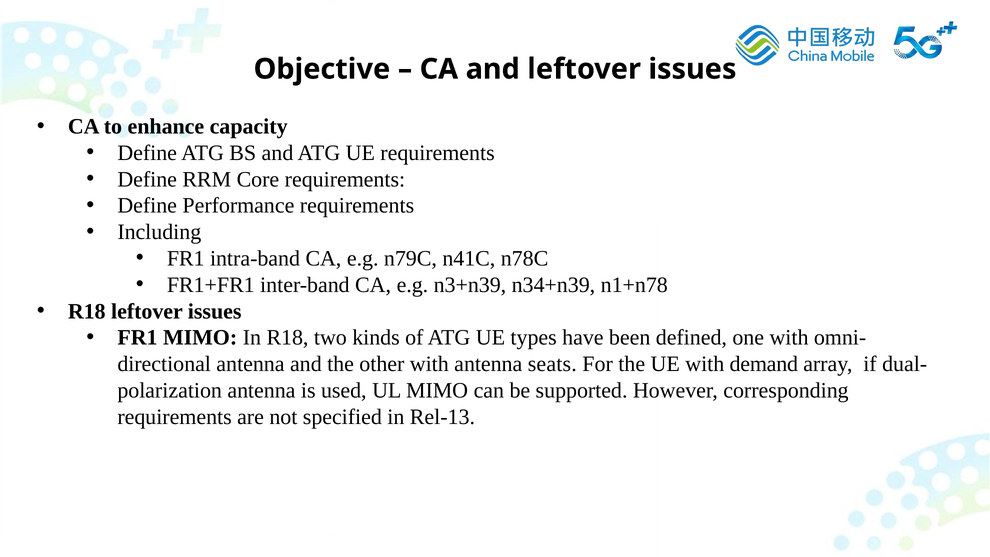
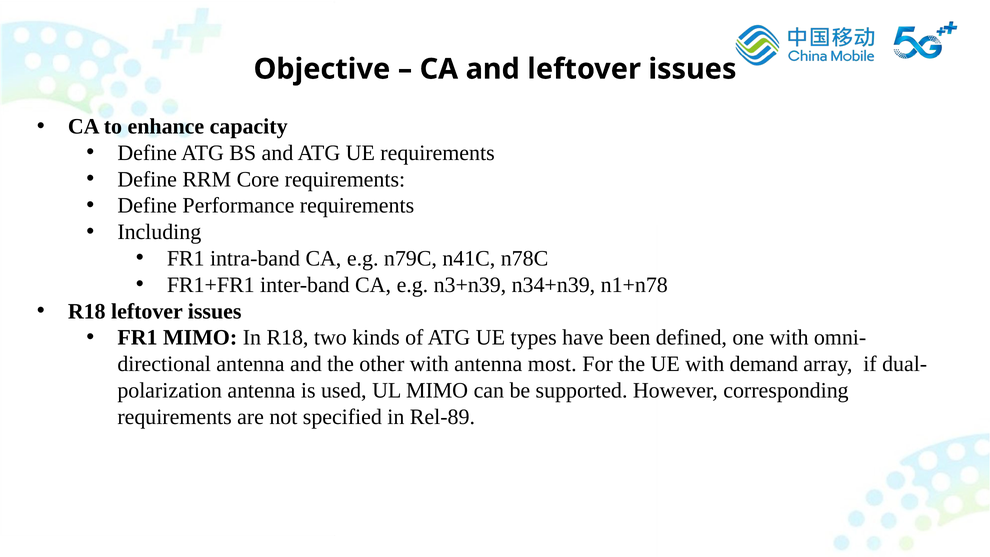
seats: seats -> most (552, 364)
Rel-13: Rel-13 -> Rel-89 (442, 417)
